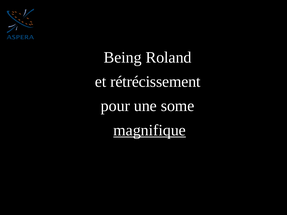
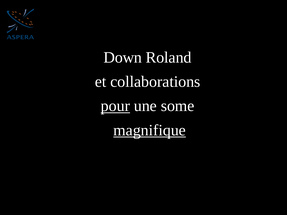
Being: Being -> Down (123, 58)
rétrécissement: rétrécissement -> collaborations (155, 82)
pour underline: none -> present (115, 106)
